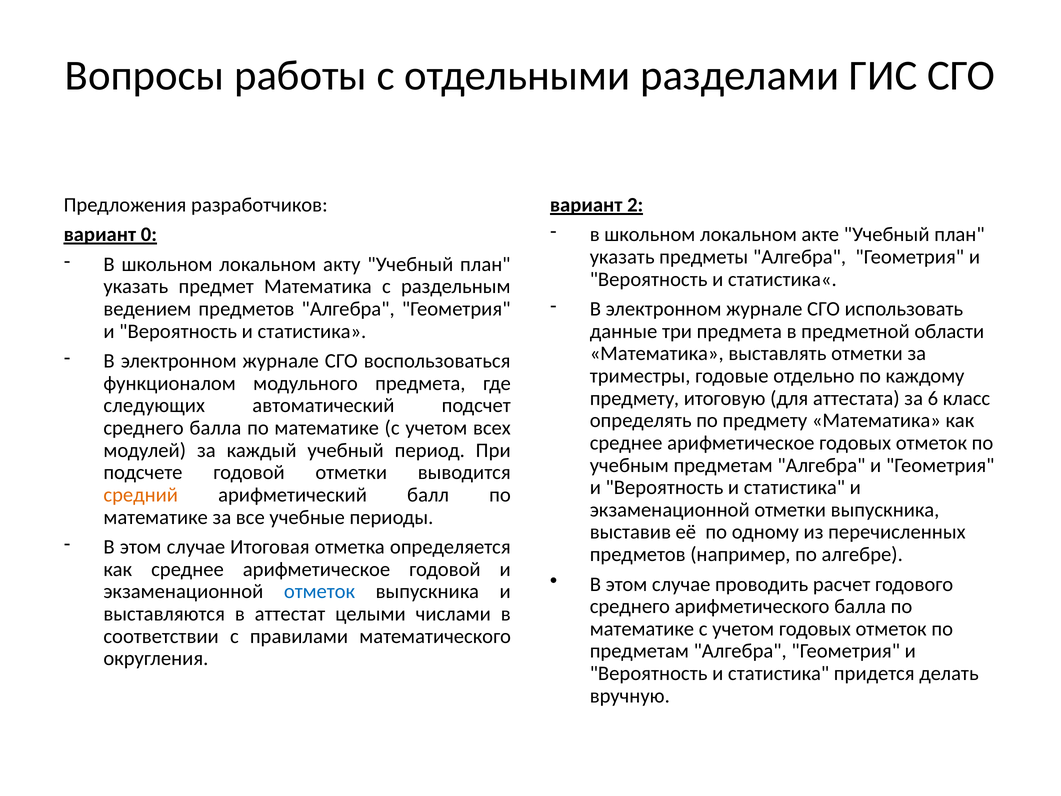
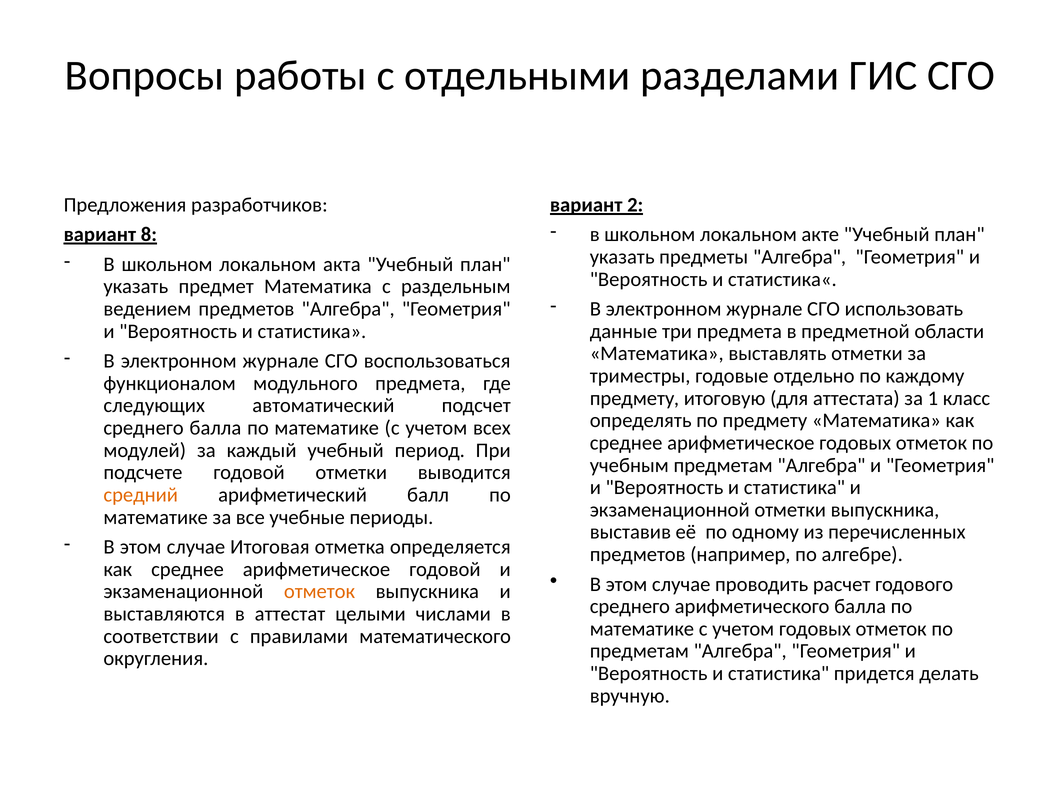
0: 0 -> 8 (149, 235)
акту: акту -> акта (342, 264)
6: 6 -> 1 (933, 398)
отметок colour: blue -> orange (320, 591)
